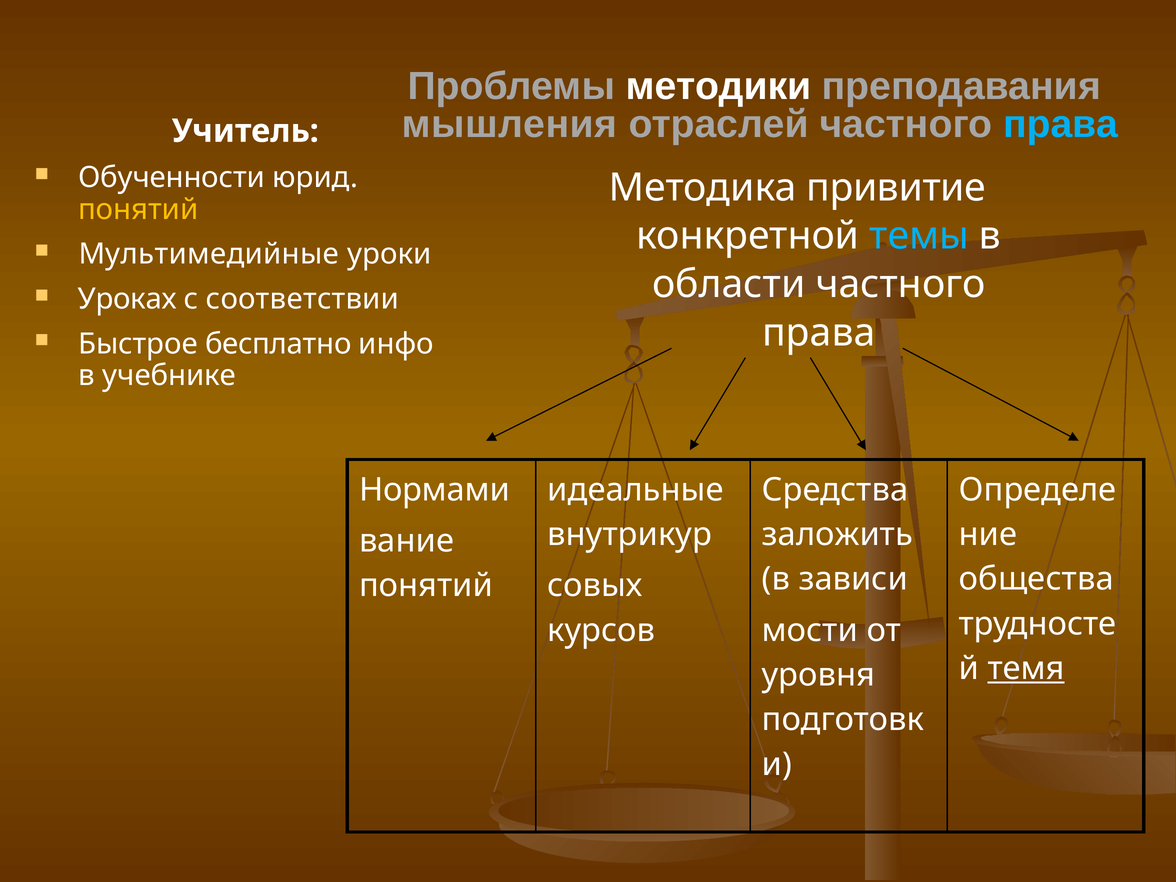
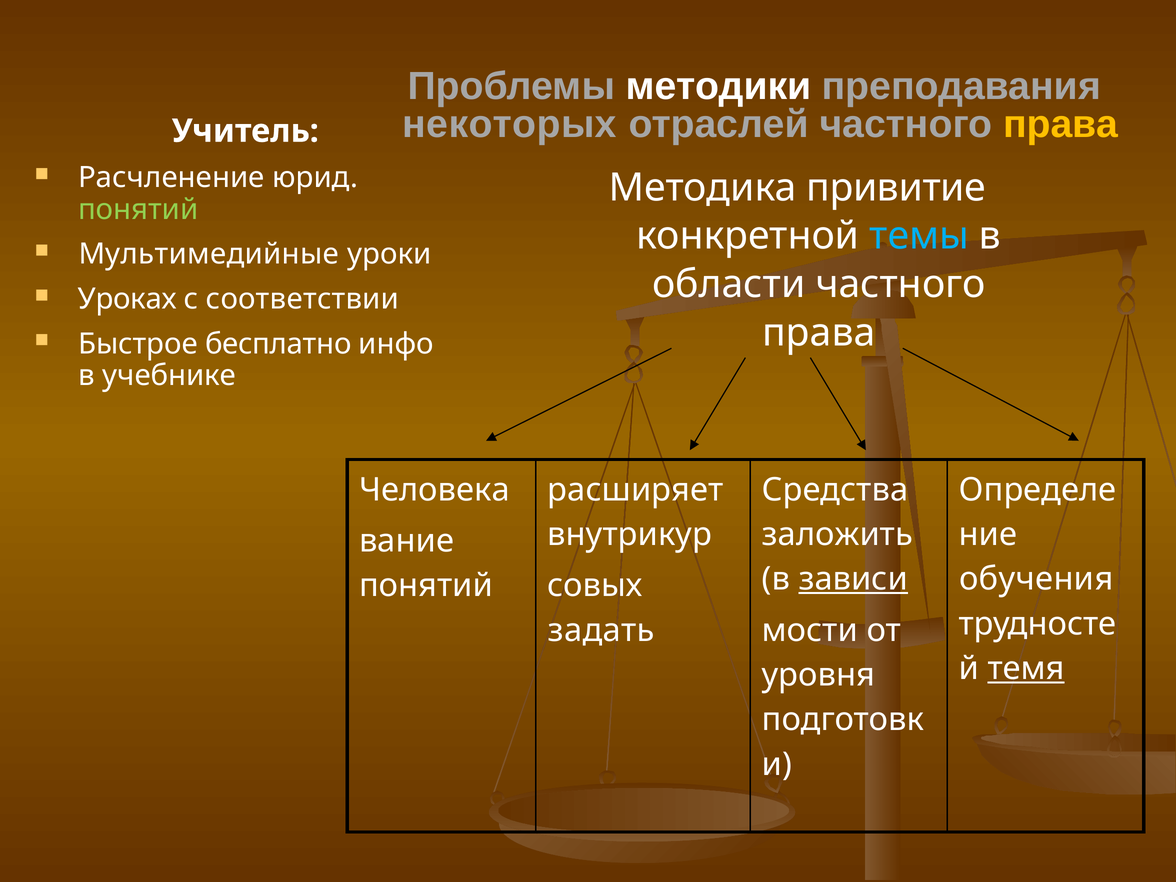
мышления: мышления -> некоторых (509, 124)
права colour: light blue -> yellow (1061, 124)
Обученности: Обученности -> Расчленение (171, 178)
понятий colour: yellow -> light green (138, 209)
Нормами: Нормами -> Человека (434, 490)
идеальные: идеальные -> расширяет (636, 490)
зависи underline: none -> present (853, 579)
общества: общества -> обучения (1036, 579)
курсов: курсов -> задать (601, 630)
